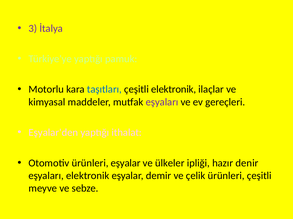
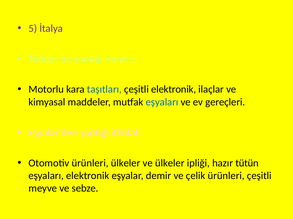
3: 3 -> 5 (33, 28)
yaptığı pamuk: pamuk -> meyve (121, 59)
eşyaları colour: purple -> blue (162, 102)
ürünleri eşyalar: eşyalar -> ülkeler (126, 163)
denir: denir -> tütün (247, 163)
